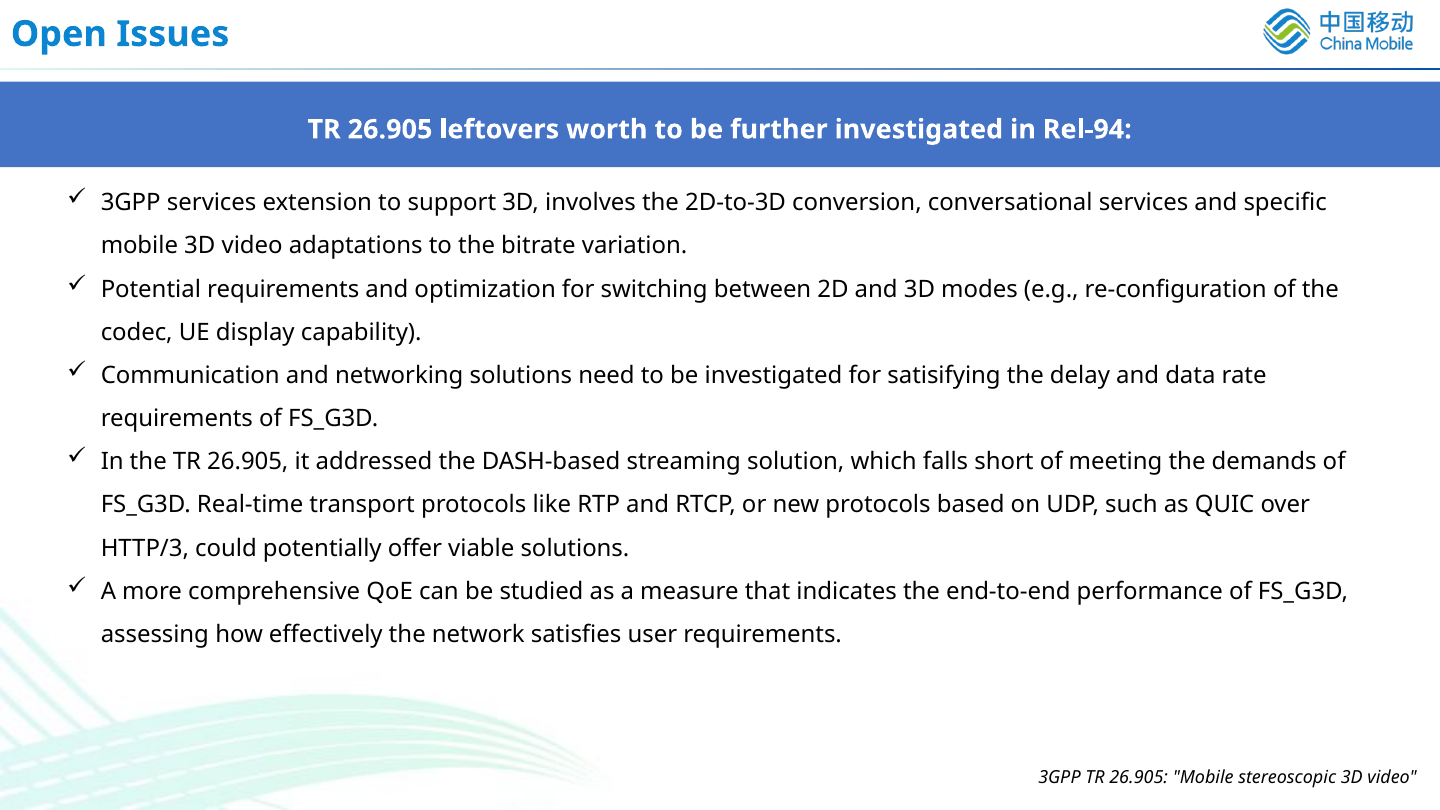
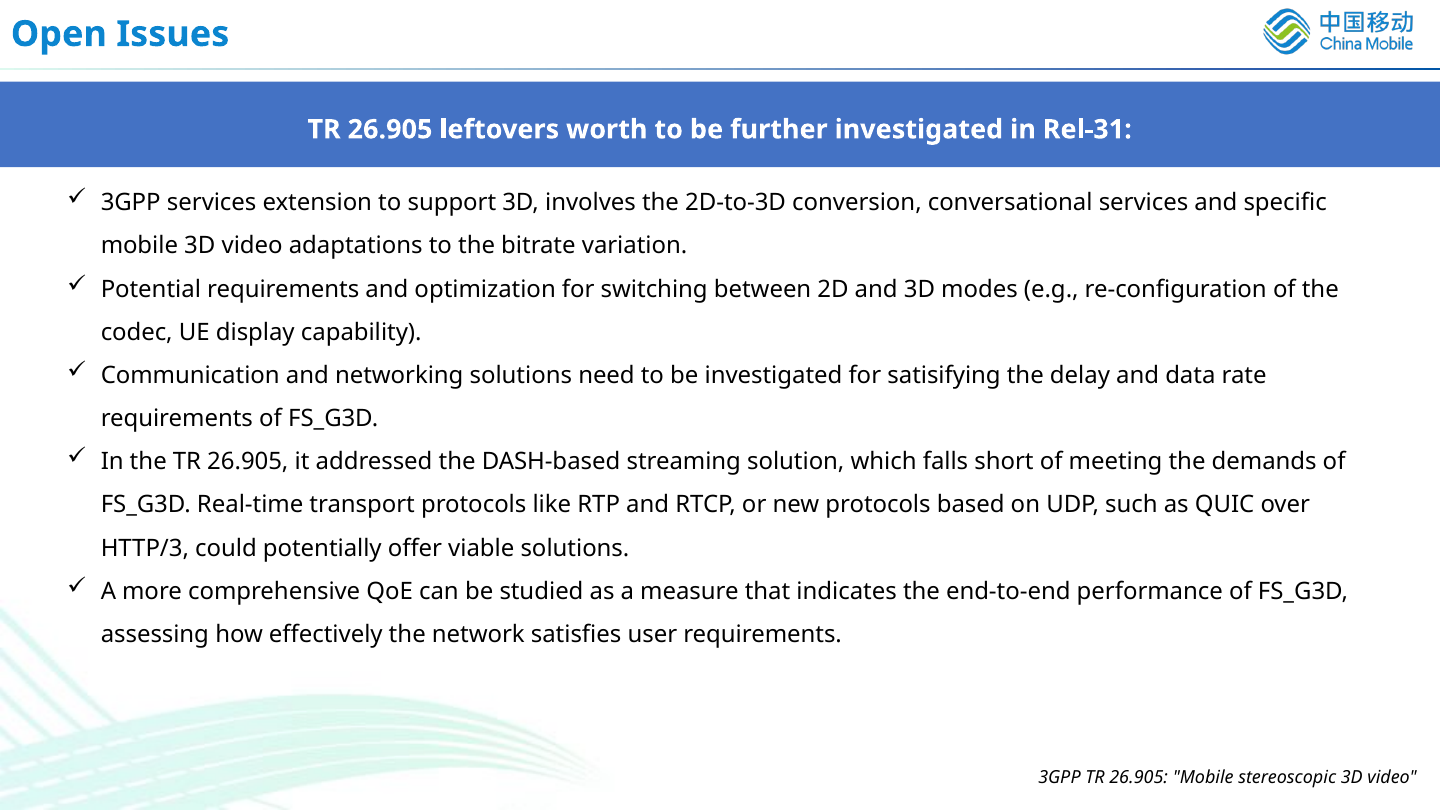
Rel-94: Rel-94 -> Rel-31 (1087, 129)
